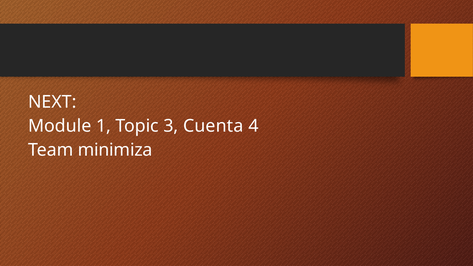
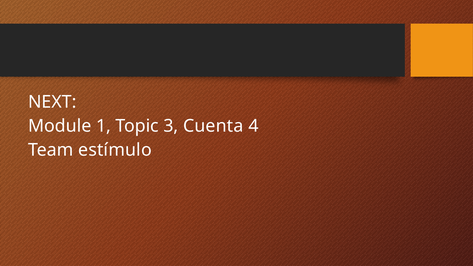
minimiza: minimiza -> estímulo (115, 150)
